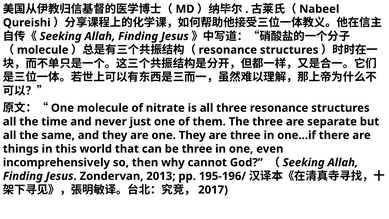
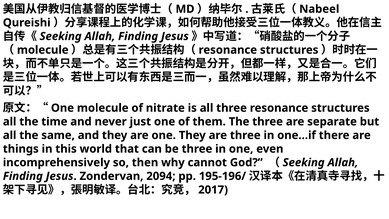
2013: 2013 -> 2094 (161, 176)
